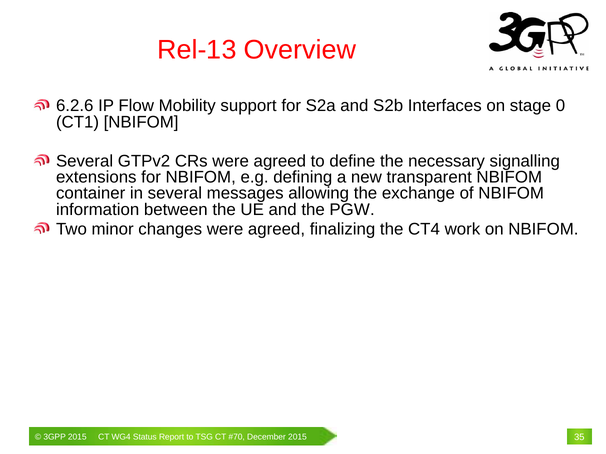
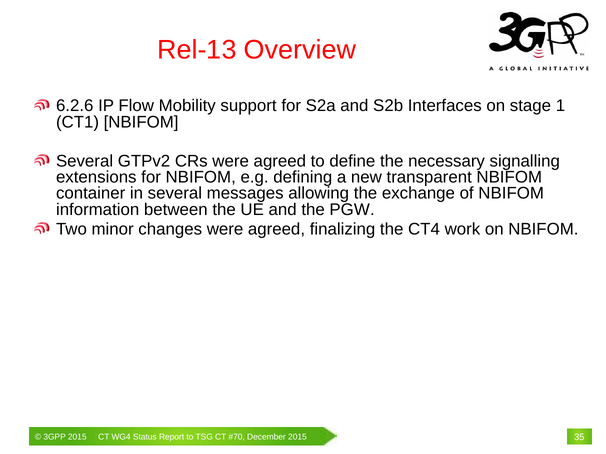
0: 0 -> 1 (560, 106)
